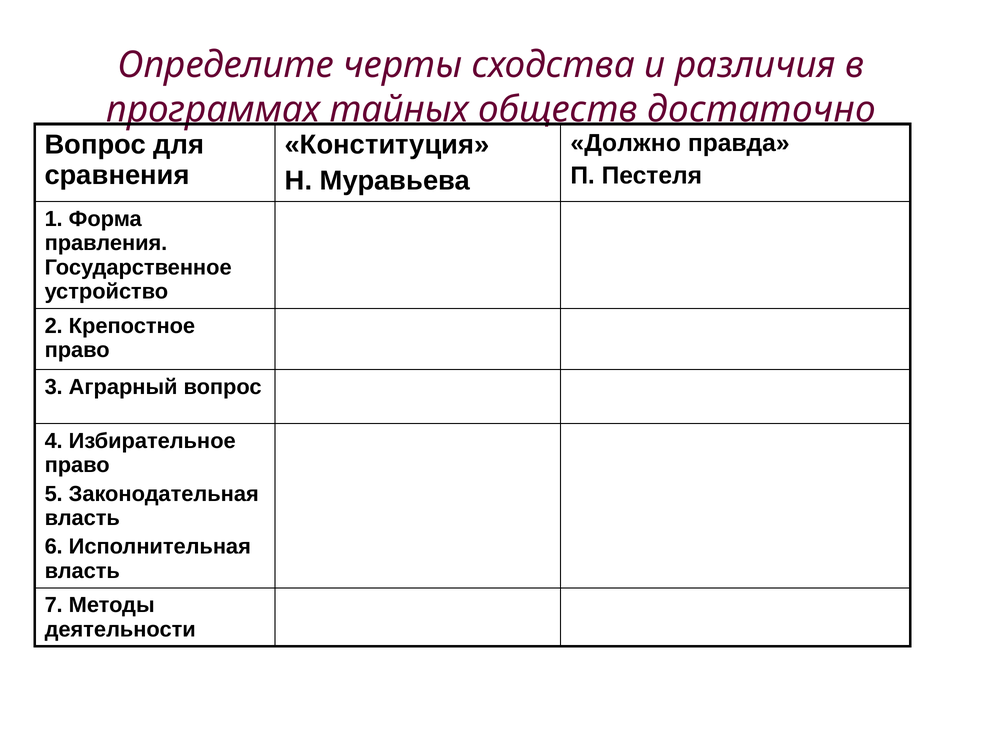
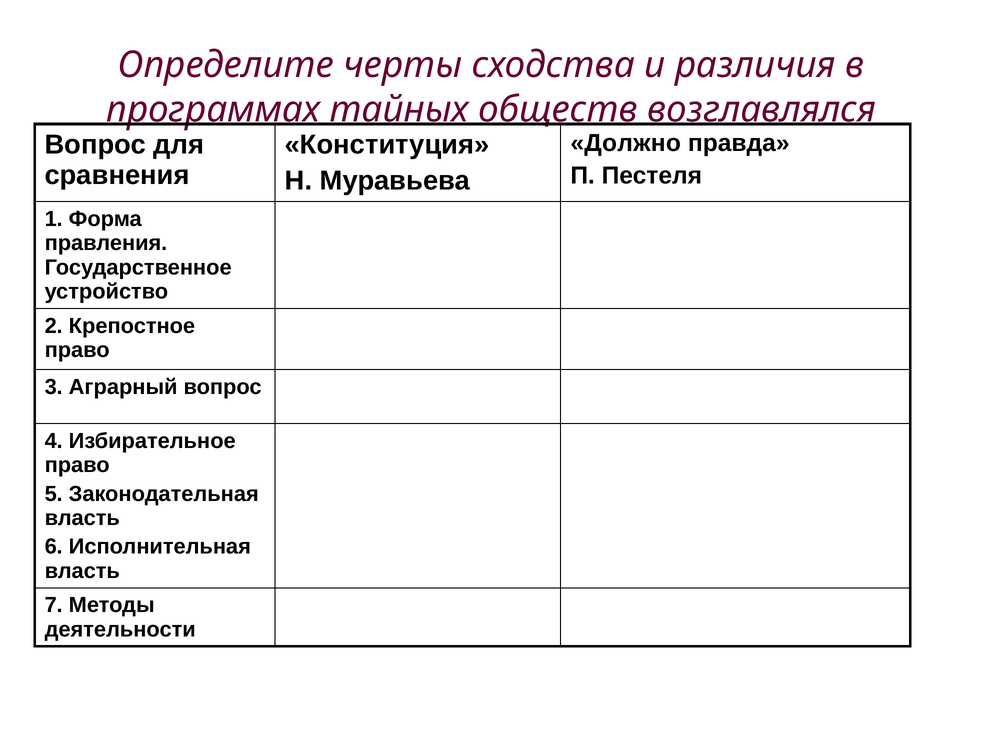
достаточно: достаточно -> возглавлялся (762, 109)
